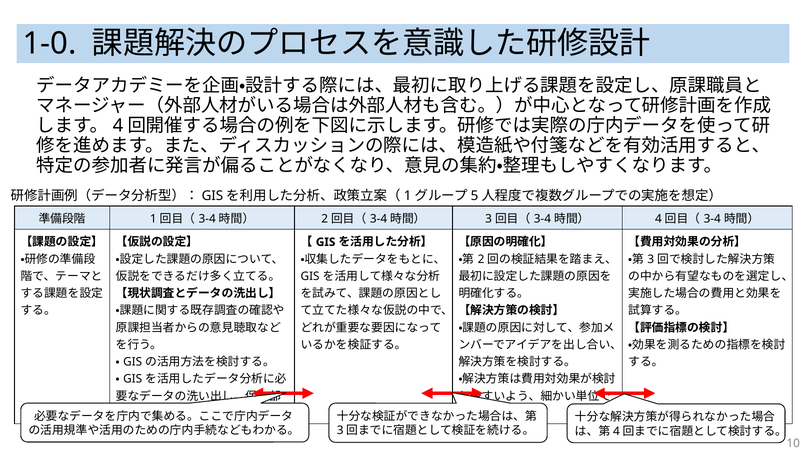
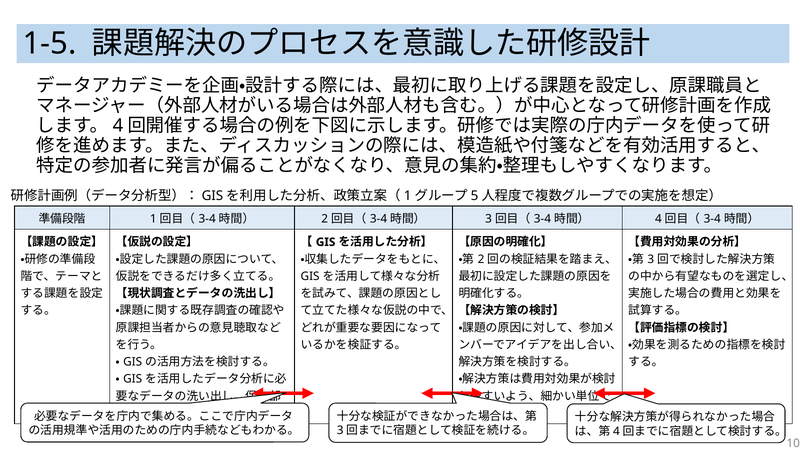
1-0: 1-0 -> 1-5 (50, 44)
